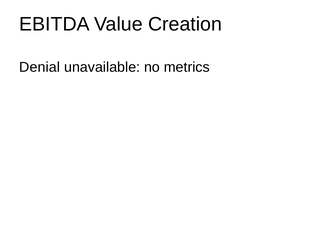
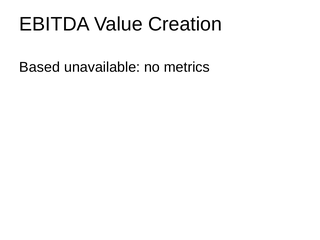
Denial: Denial -> Based (40, 67)
